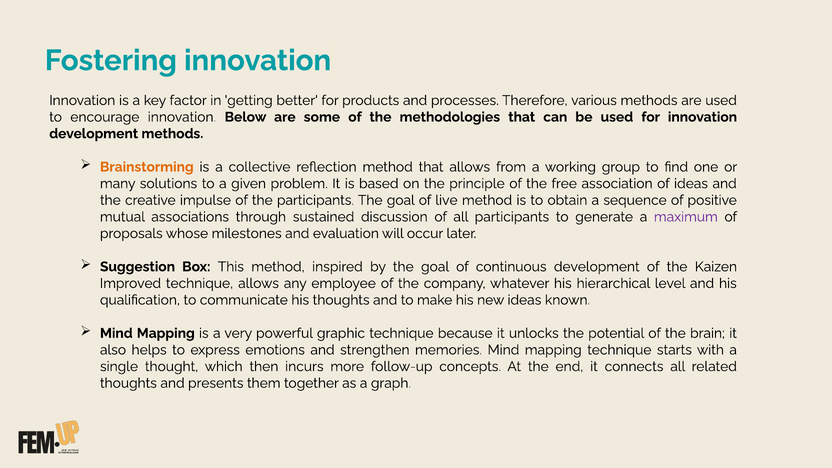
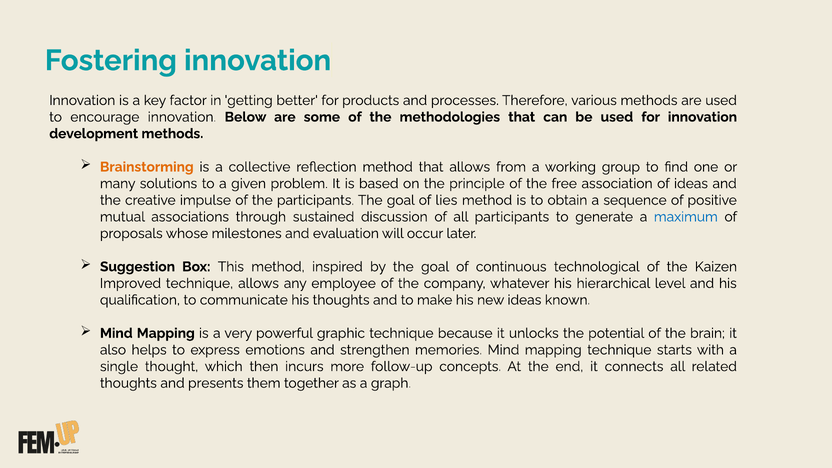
live: live -> lies (446, 200)
maximum colour: purple -> blue (686, 217)
continuous development: development -> technological (597, 267)
